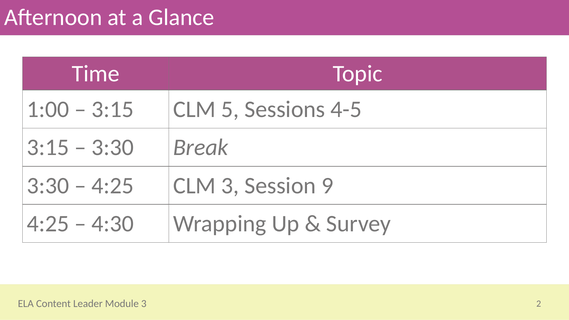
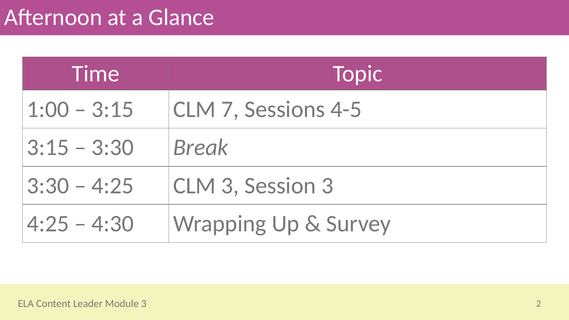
5: 5 -> 7 (230, 109)
Session 9: 9 -> 3 (327, 186)
